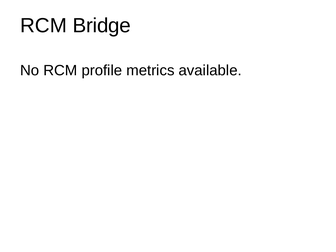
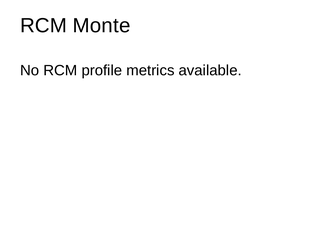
Bridge: Bridge -> Monte (101, 26)
